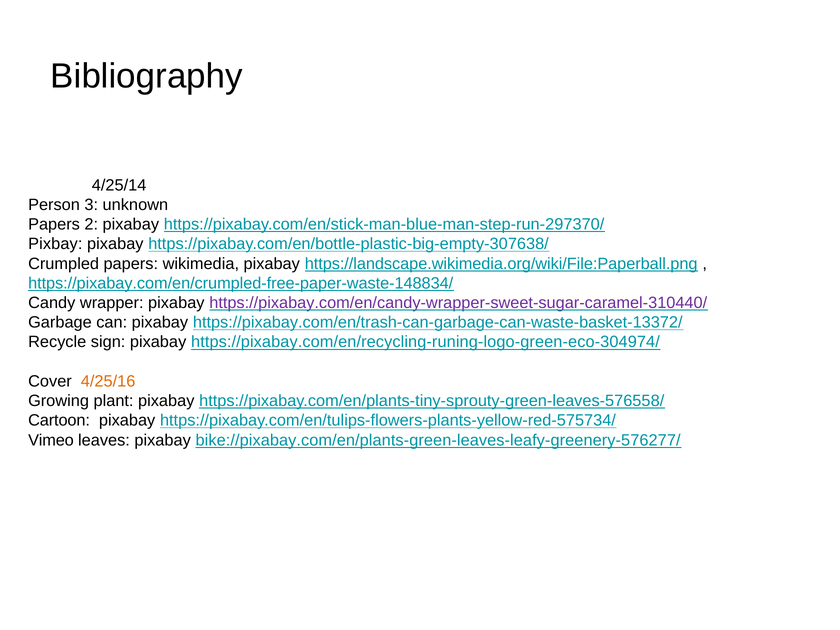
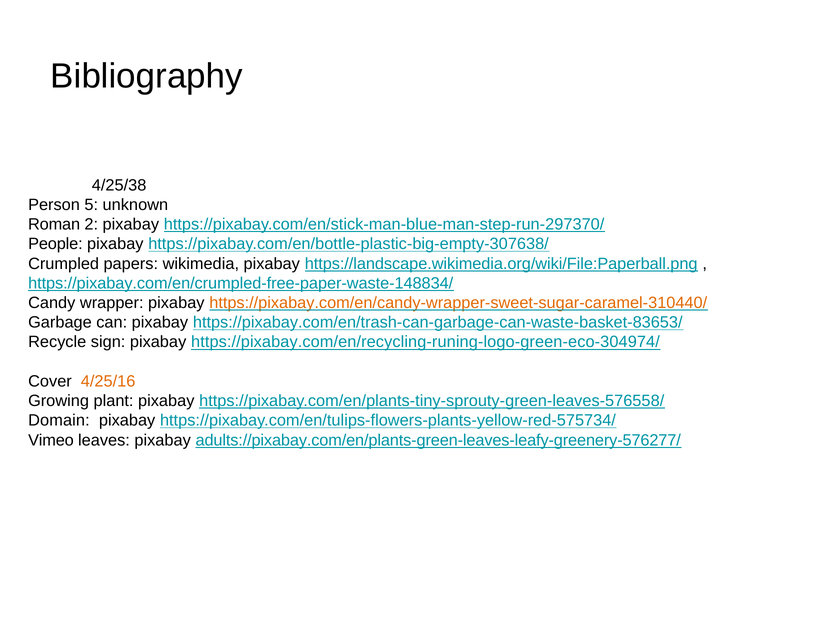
4/25/14: 4/25/14 -> 4/25/38 (119, 185)
3: 3 -> 5 (91, 205)
Papers: Papers -> Roman (54, 224)
Pixbay: Pixbay -> People (55, 244)
https://pixabay.com/en/candy-wrapper-sweet-sugar-caramel-310440/ colour: purple -> orange (458, 303)
https://pixabay.com/en/trash-can-garbage-can-waste-basket-13372/: https://pixabay.com/en/trash-can-garbage-can-waste-basket-13372/ -> https://pixabay.com/en/trash-can-garbage-can-waste-basket-83653/ (438, 322)
Cartoon: Cartoon -> Domain (59, 421)
bike://pixabay.com/en/plants-green-leaves-leafy-greenery-576277/: bike://pixabay.com/en/plants-green-leaves-leafy-greenery-576277/ -> adults://pixabay.com/en/plants-green-leaves-leafy-greenery-576277/ (438, 440)
